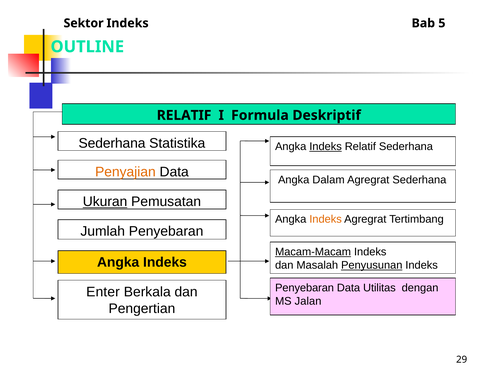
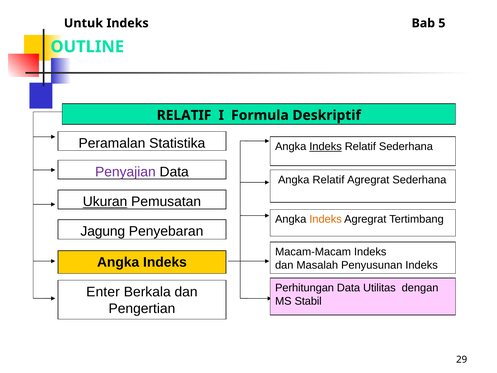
Sektor: Sektor -> Untuk (83, 23)
Sederhana: Sederhana -> Peramalan (112, 143)
Penyajian colour: orange -> purple (125, 172)
Angka Dalam: Dalam -> Relatif (328, 180)
Jumlah: Jumlah -> Jagung (103, 231)
Macam-Macam underline: present -> none (313, 252)
Penyusunan underline: present -> none (372, 265)
Penyebaran: Penyebaran -> Perhitungan (305, 288)
Jalan: Jalan -> Stabil (308, 301)
